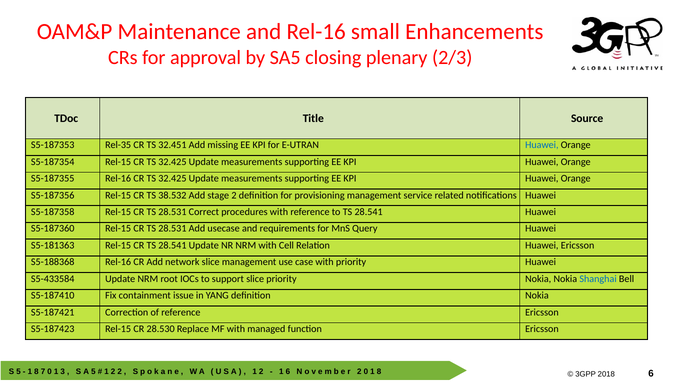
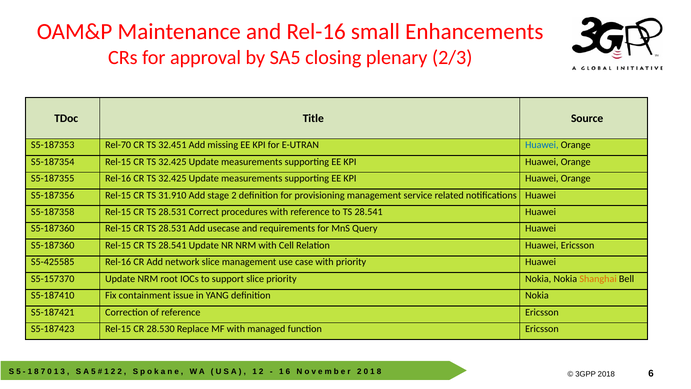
Rel-35: Rel-35 -> Rel-70 (118, 145)
38.532: 38.532 -> 31.910 (172, 195)
S5-181363: S5-181363 -> S5-187360 (53, 245)
S5-188368: S5-188368 -> S5-425585 (53, 262)
S5-433584: S5-433584 -> S5-157370 (53, 279)
Shanghai colour: blue -> orange (598, 279)
